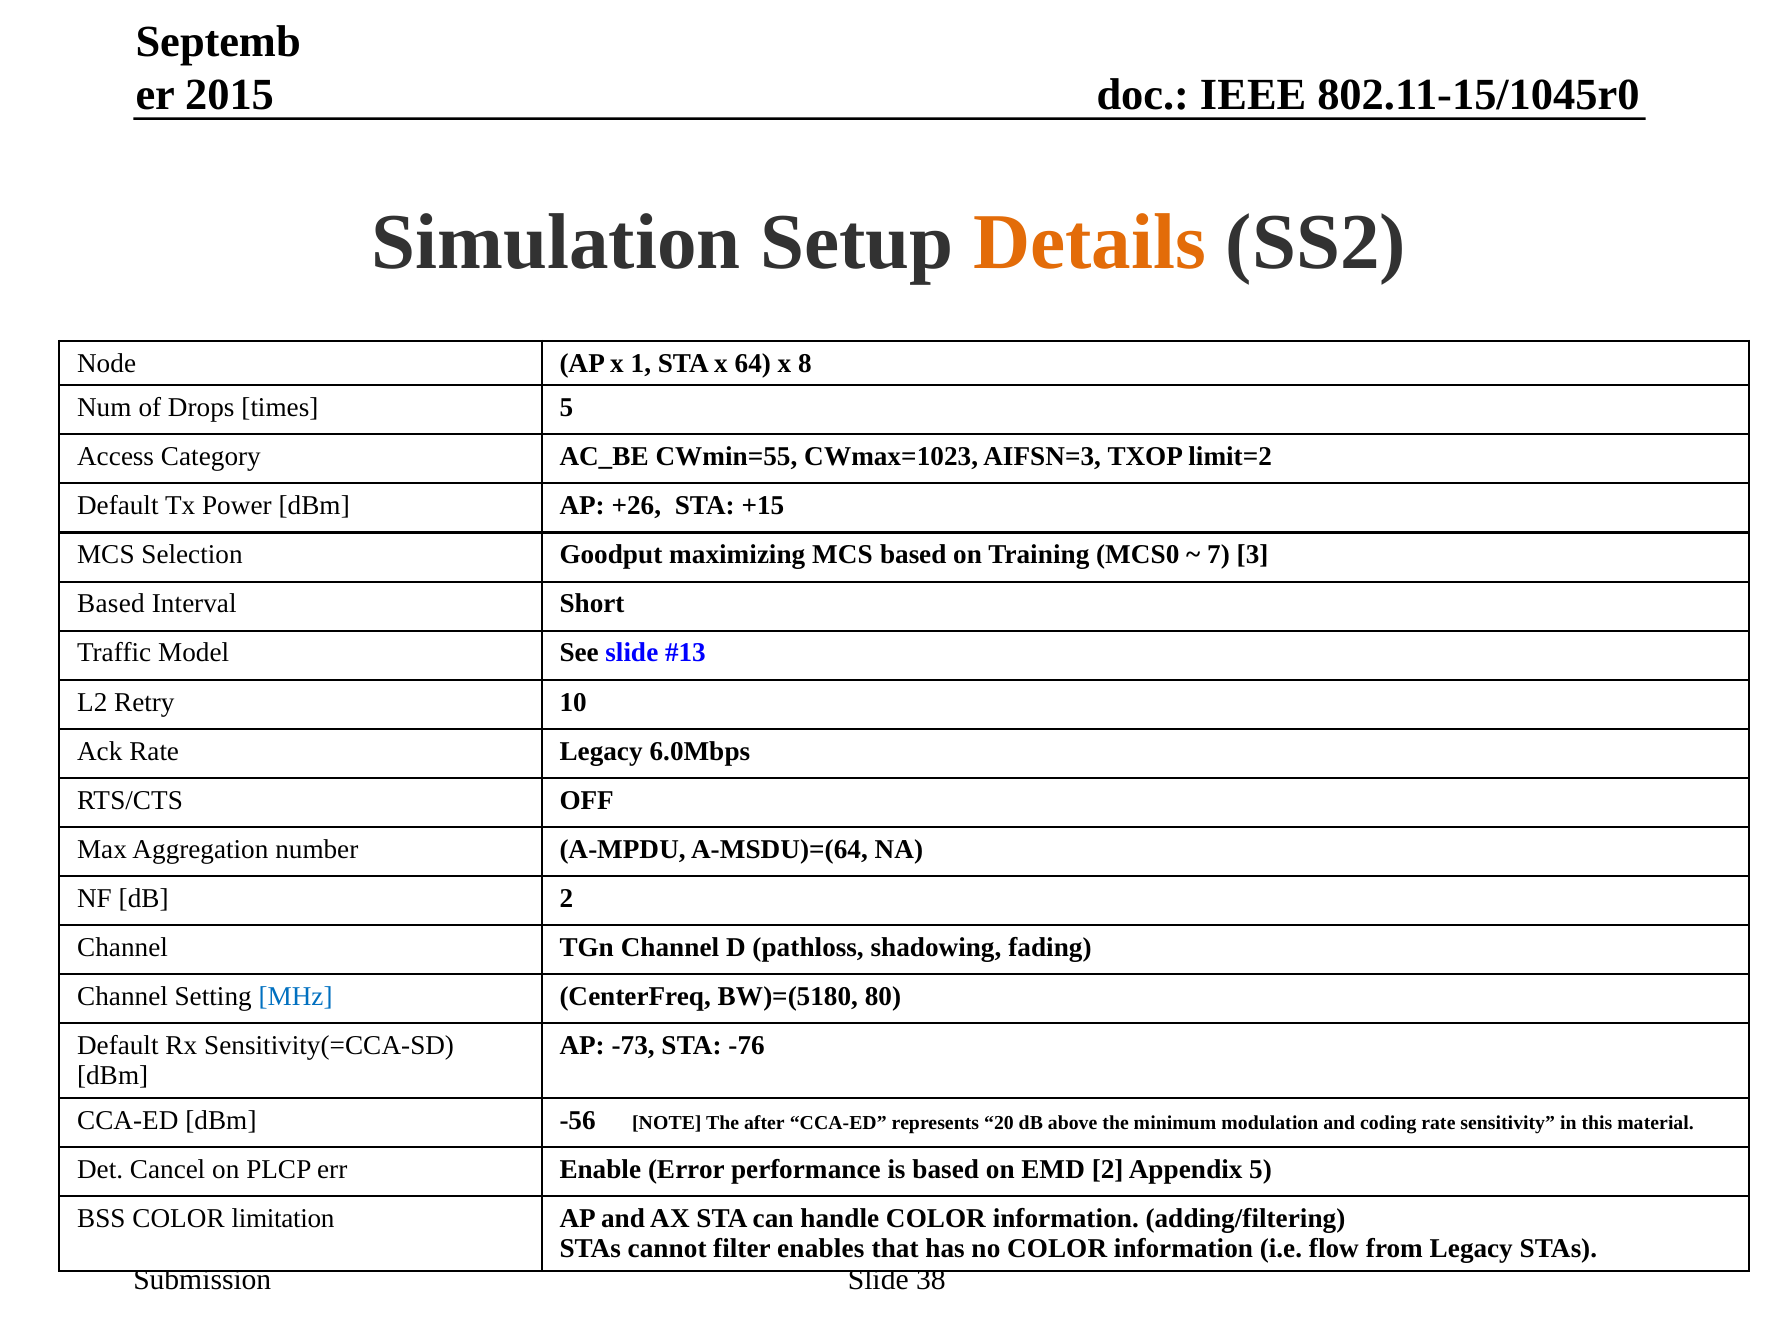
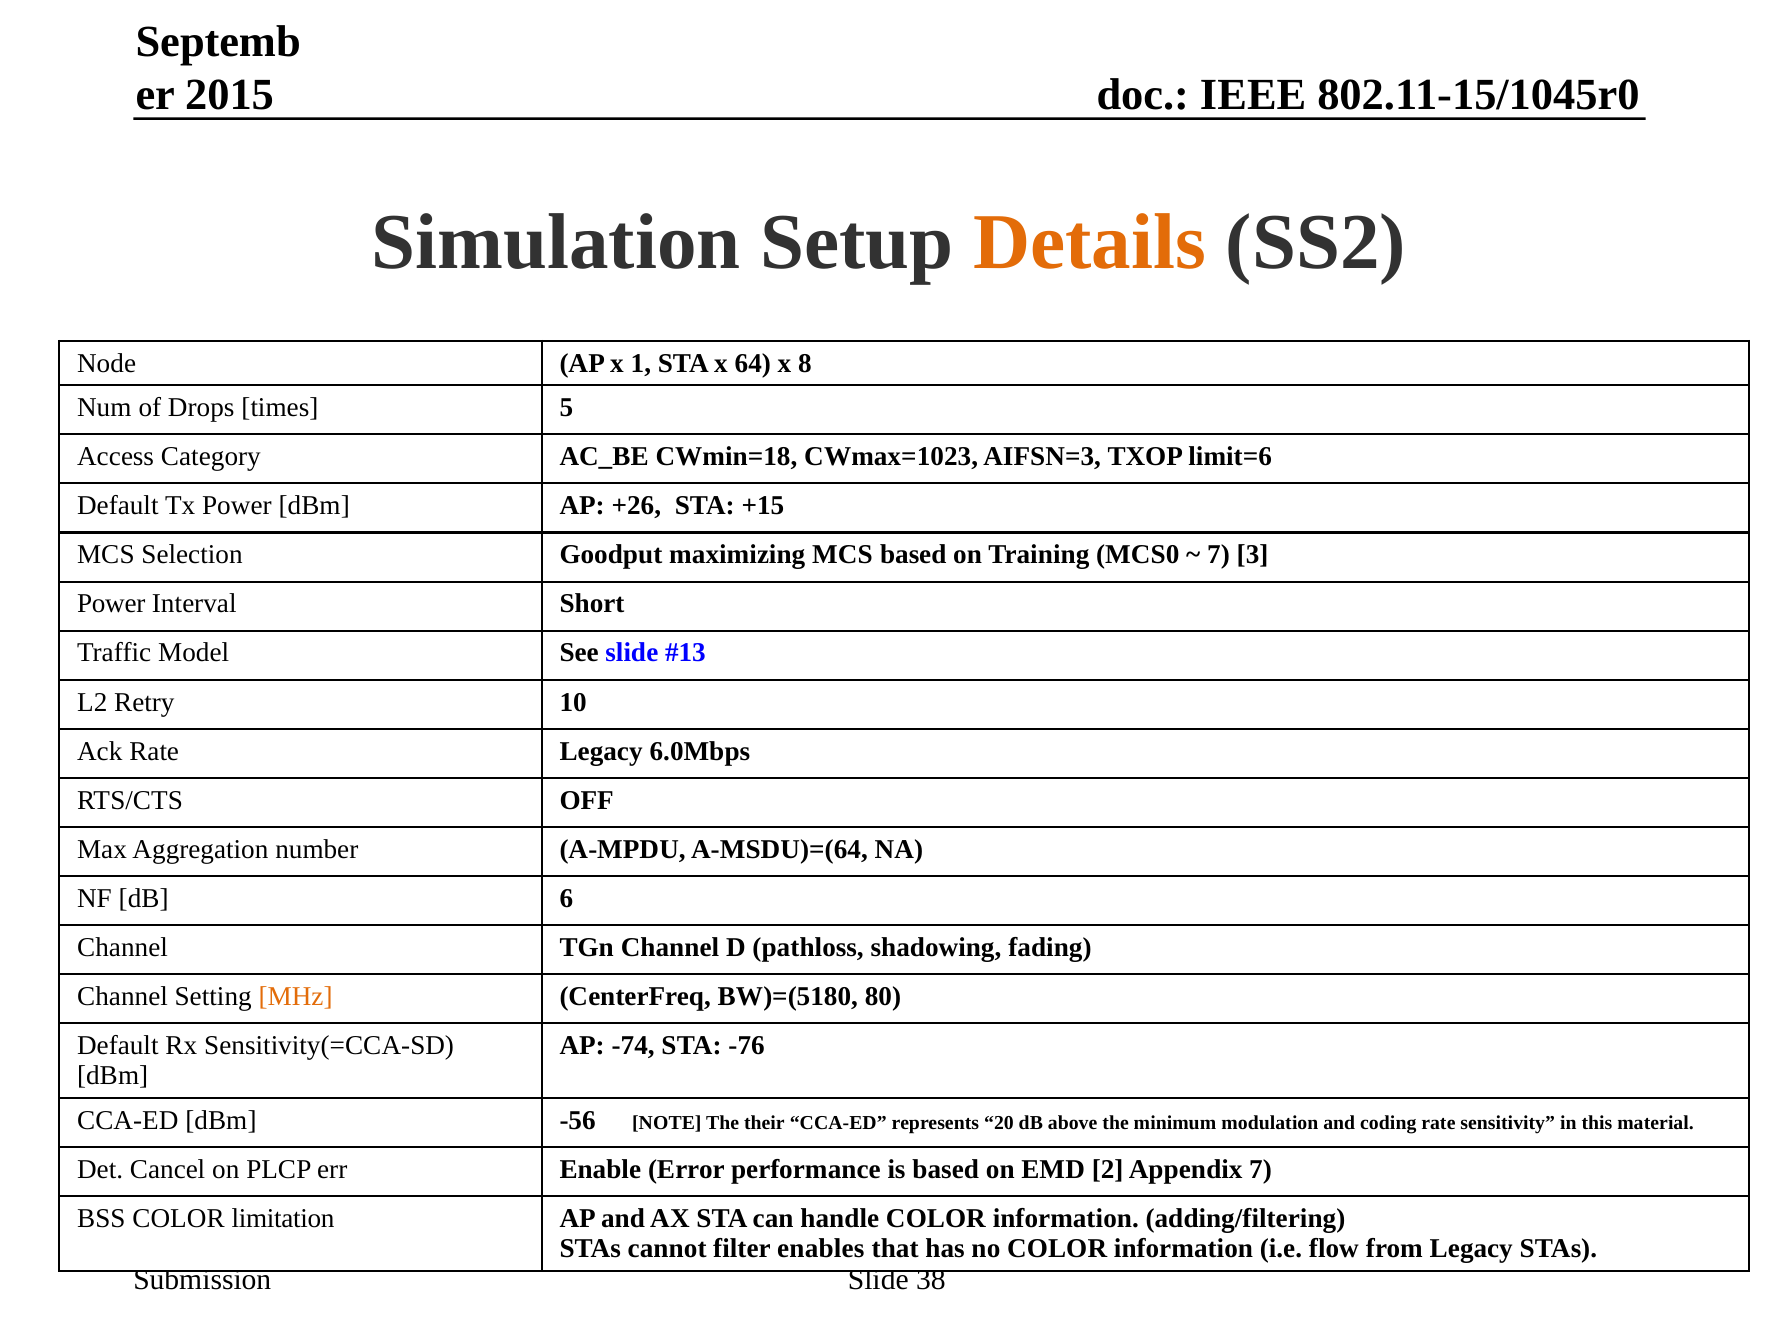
CWmin=55: CWmin=55 -> CWmin=18 (726, 457)
limit=2: limit=2 -> limit=6 (1230, 457)
Based: Based -> Power (111, 604)
dB 2: 2 -> 6 (566, 899)
MHz colour: blue -> orange (296, 997)
-73: -73 -> -74 (633, 1046)
after: after -> their (764, 1123)
Appendix 5: 5 -> 7 (1261, 1170)
